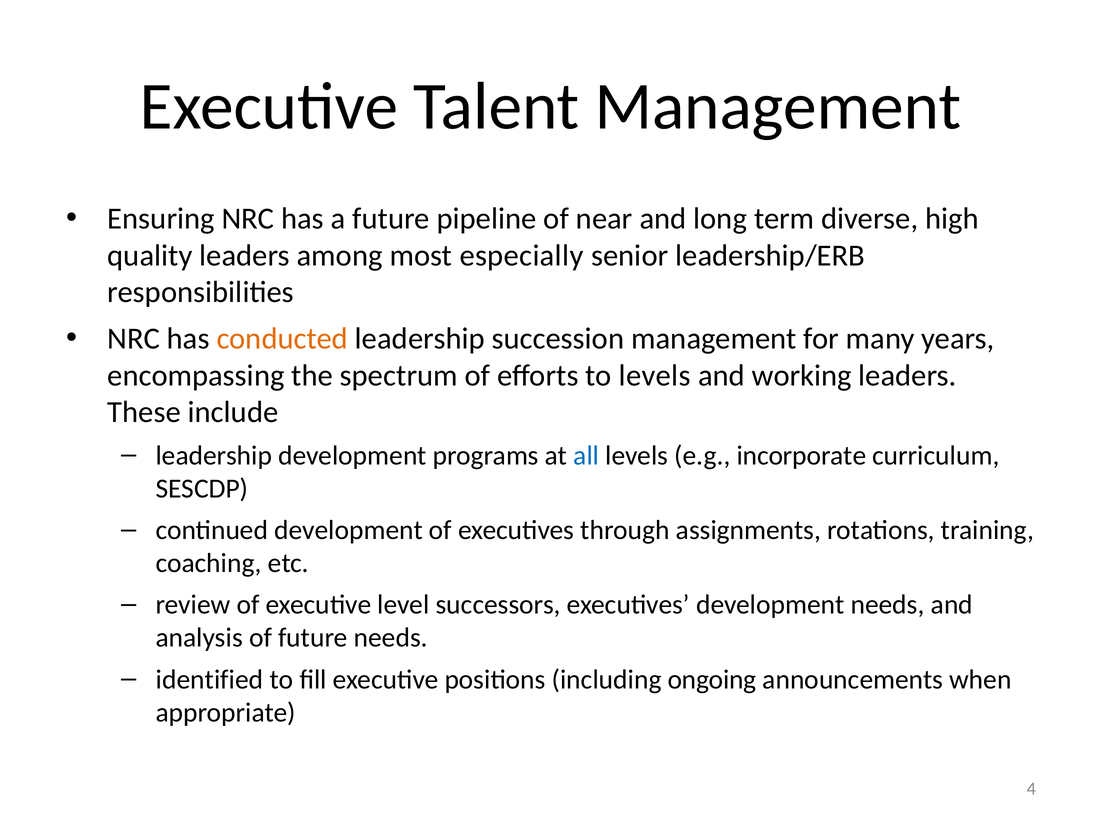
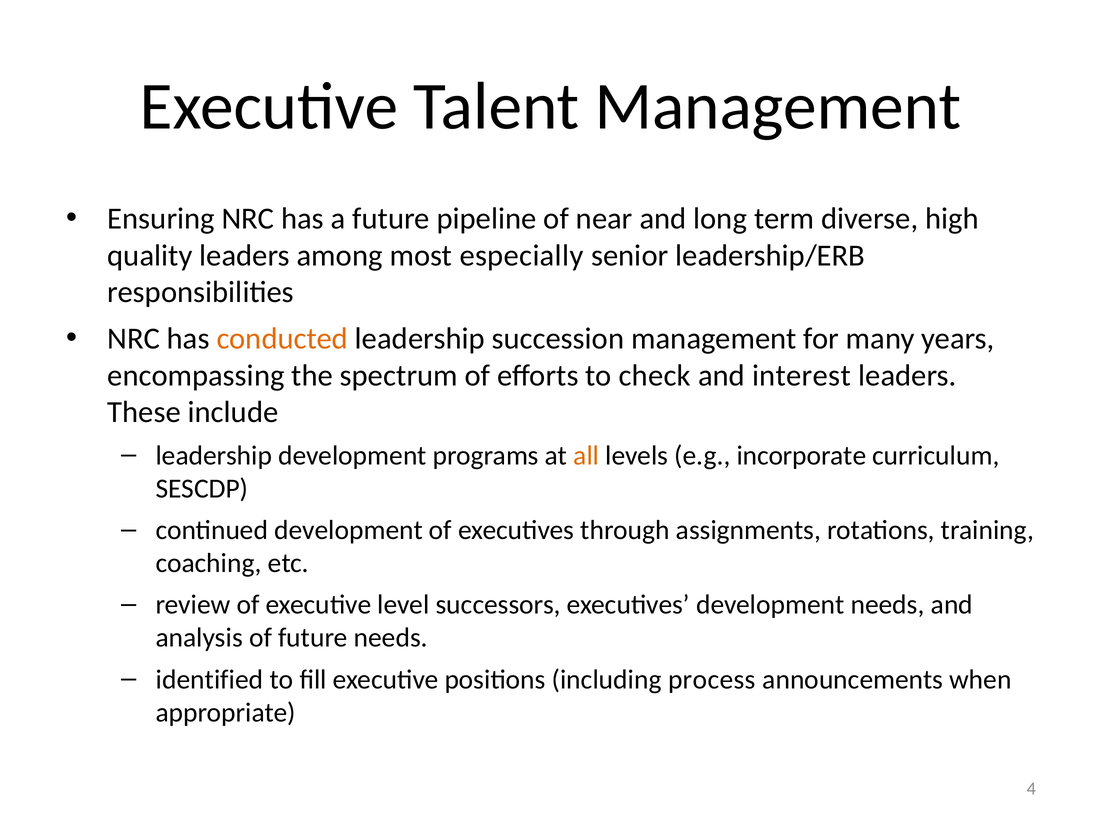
to levels: levels -> check (655, 376)
working: working -> interest (801, 376)
all colour: blue -> orange (586, 456)
ongoing: ongoing -> process (712, 680)
